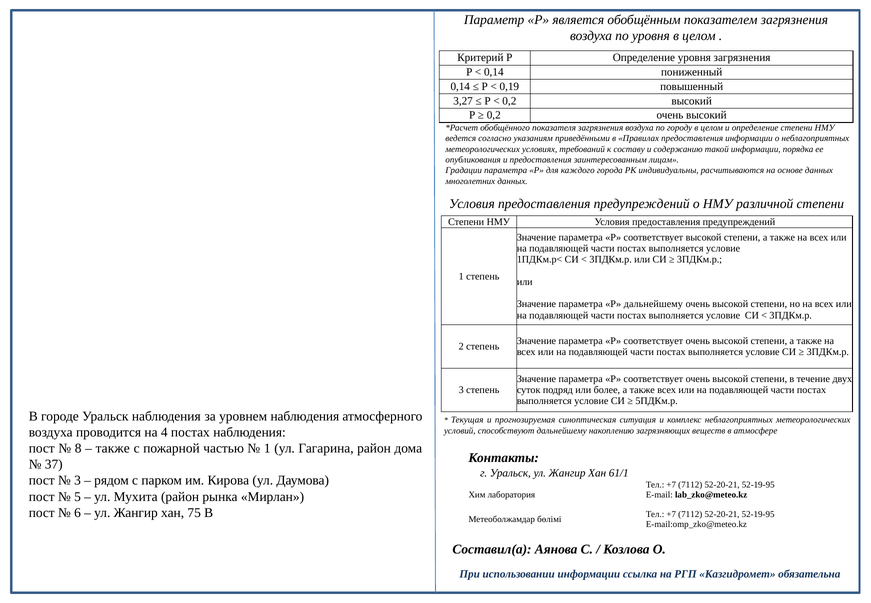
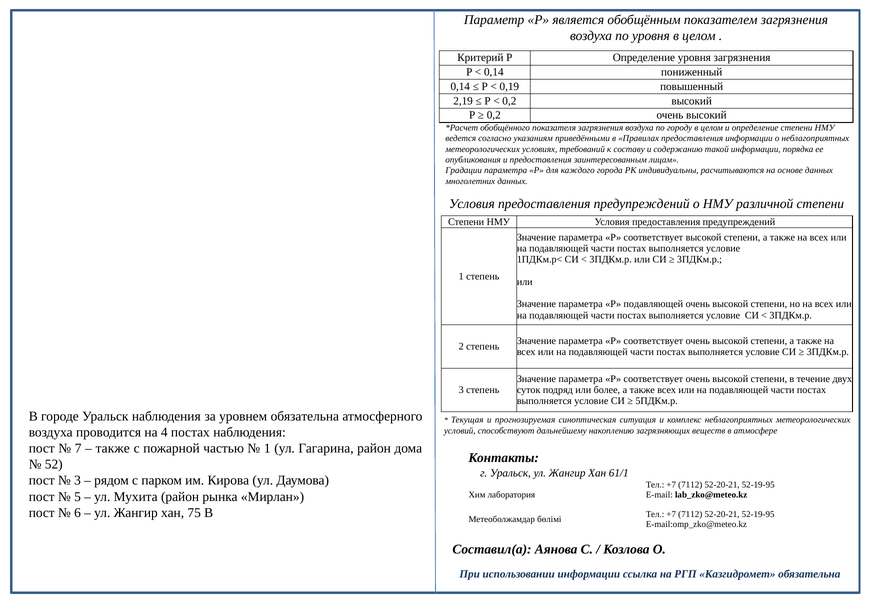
3,27: 3,27 -> 2,19 (463, 101)
Р дальнейшему: дальнейшему -> подавляющей (653, 304)
уровнем наблюдения: наблюдения -> обязательна (305, 416)
8: 8 -> 7 (78, 448)
37: 37 -> 52 (54, 464)
